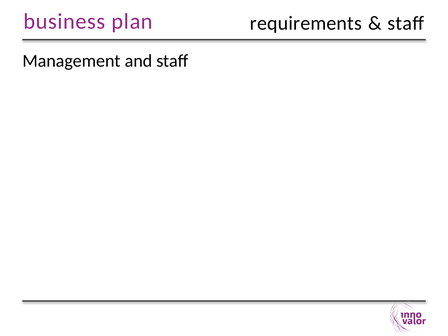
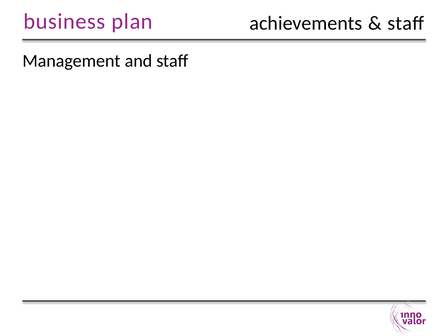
requirements: requirements -> achievements (306, 23)
